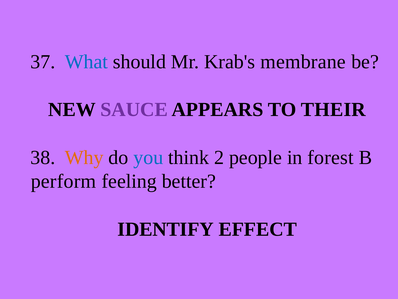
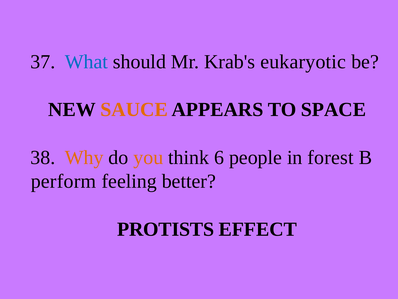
membrane: membrane -> eukaryotic (303, 62)
SAUCE colour: purple -> orange (134, 109)
THEIR: THEIR -> SPACE (334, 109)
you colour: blue -> orange (148, 157)
2: 2 -> 6 (219, 157)
IDENTIFY: IDENTIFY -> PROTISTS (166, 229)
